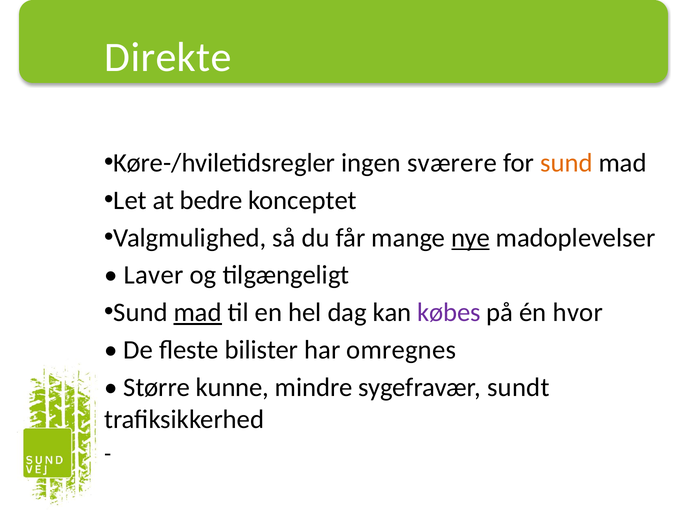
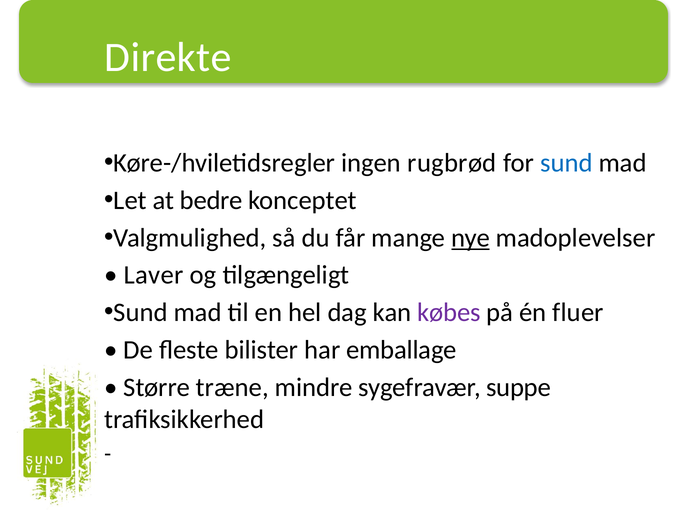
sværere: sværere -> rugbrød (452, 163)
sund colour: orange -> blue (566, 163)
mad underline: present -> none (198, 313)
hvor: hvor -> fluer (578, 313)
omregnes: omregnes -> emballage (401, 350)
kunne: kunne -> træne (232, 388)
sundt: sundt -> suppe (519, 388)
